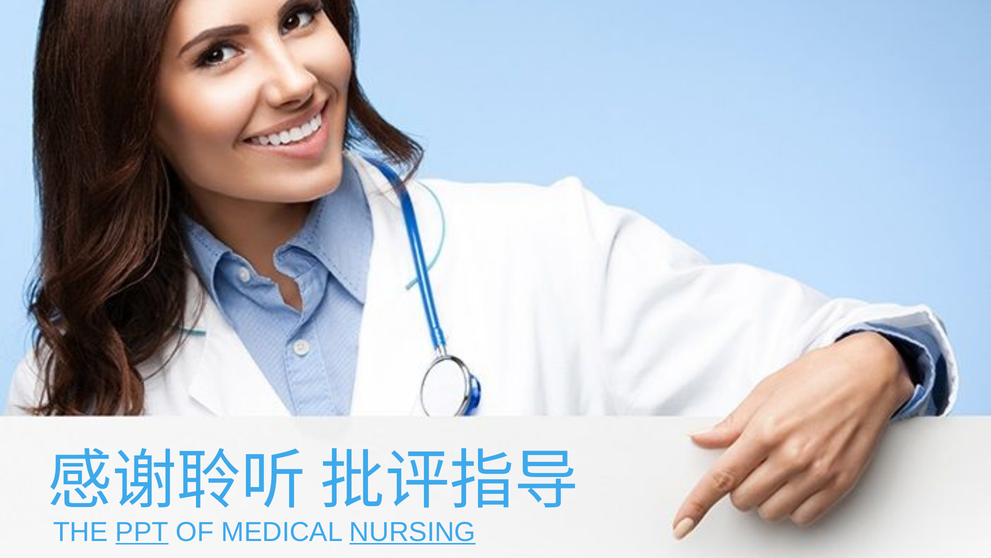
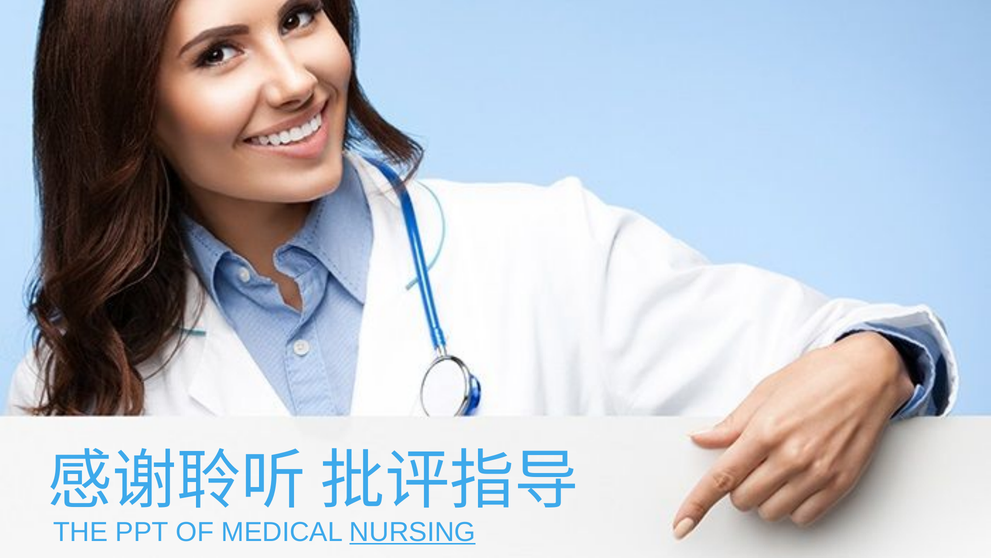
PPT underline: present -> none (142, 531)
